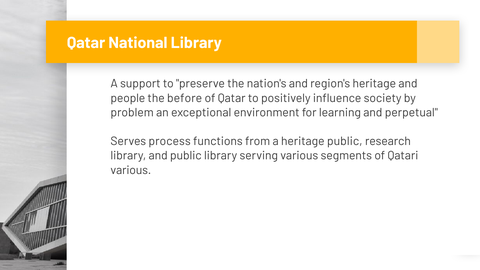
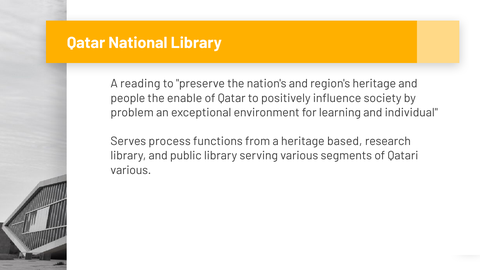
support: support -> reading (140, 84)
before: before -> enable (185, 98)
perpetual: perpetual -> individual (411, 112)
heritage public: public -> based (345, 141)
